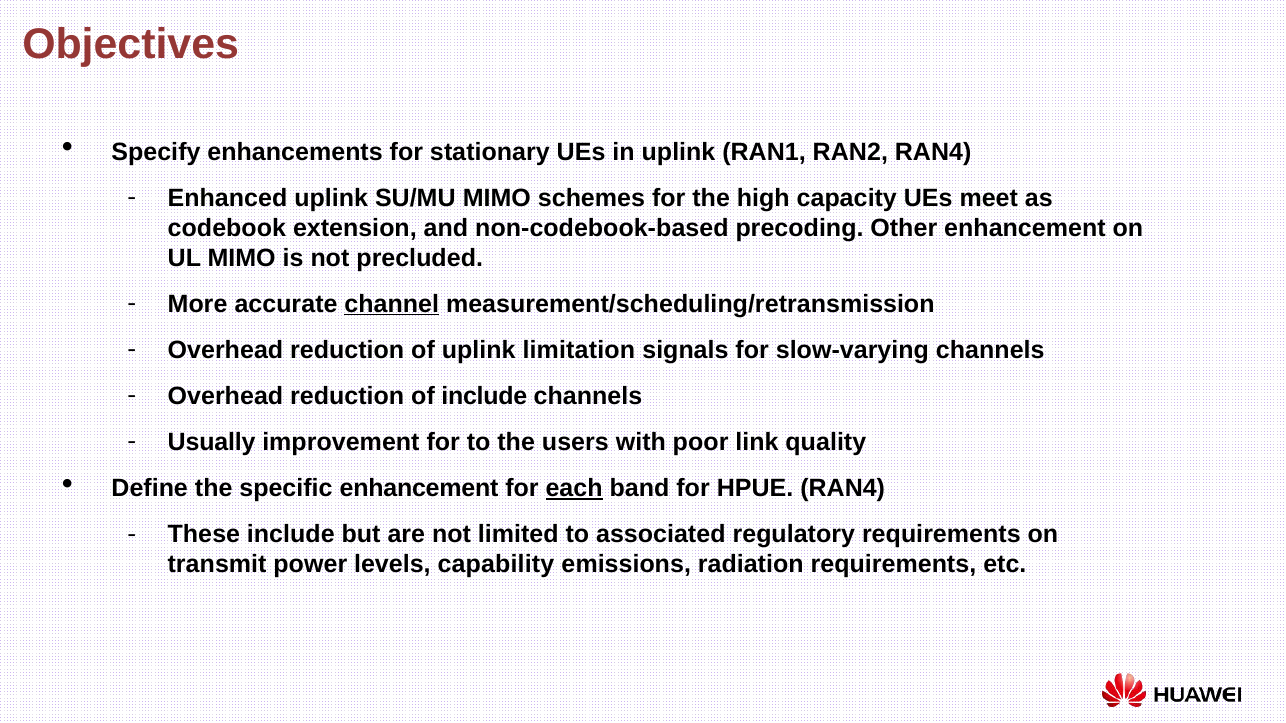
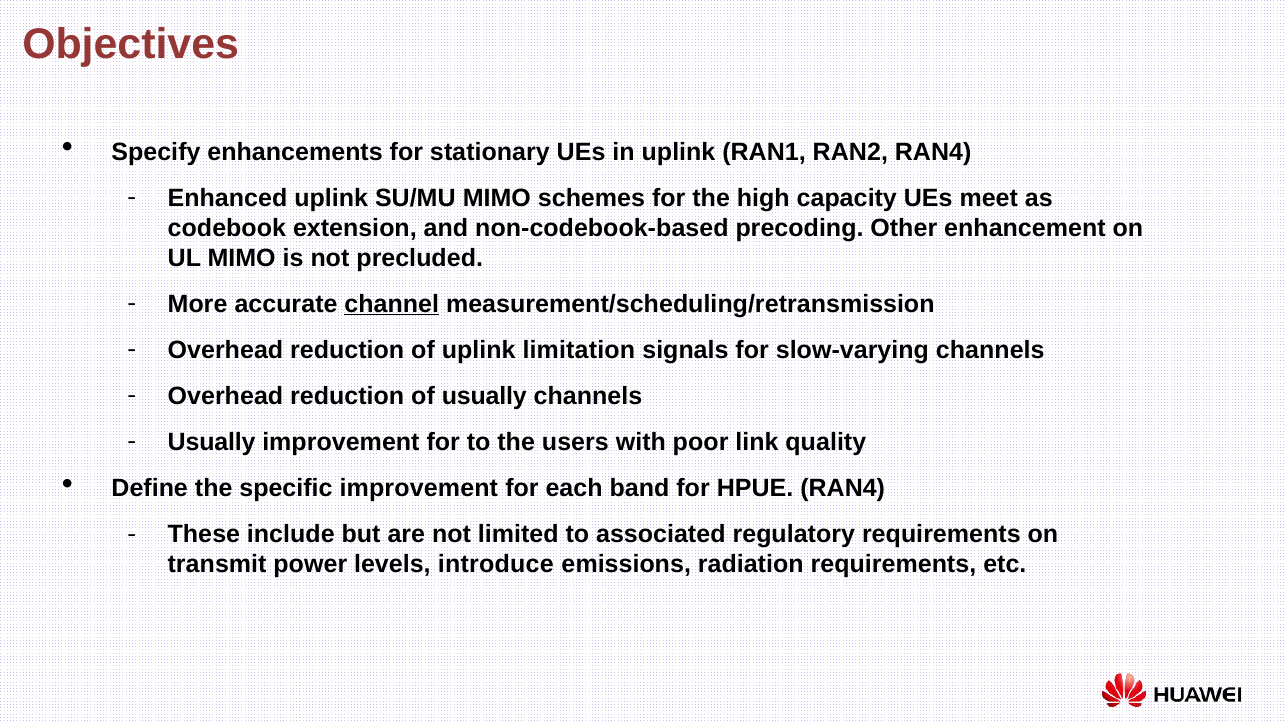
of include: include -> usually (484, 396)
specific enhancement: enhancement -> improvement (419, 489)
each underline: present -> none (574, 489)
capability: capability -> introduce (496, 565)
